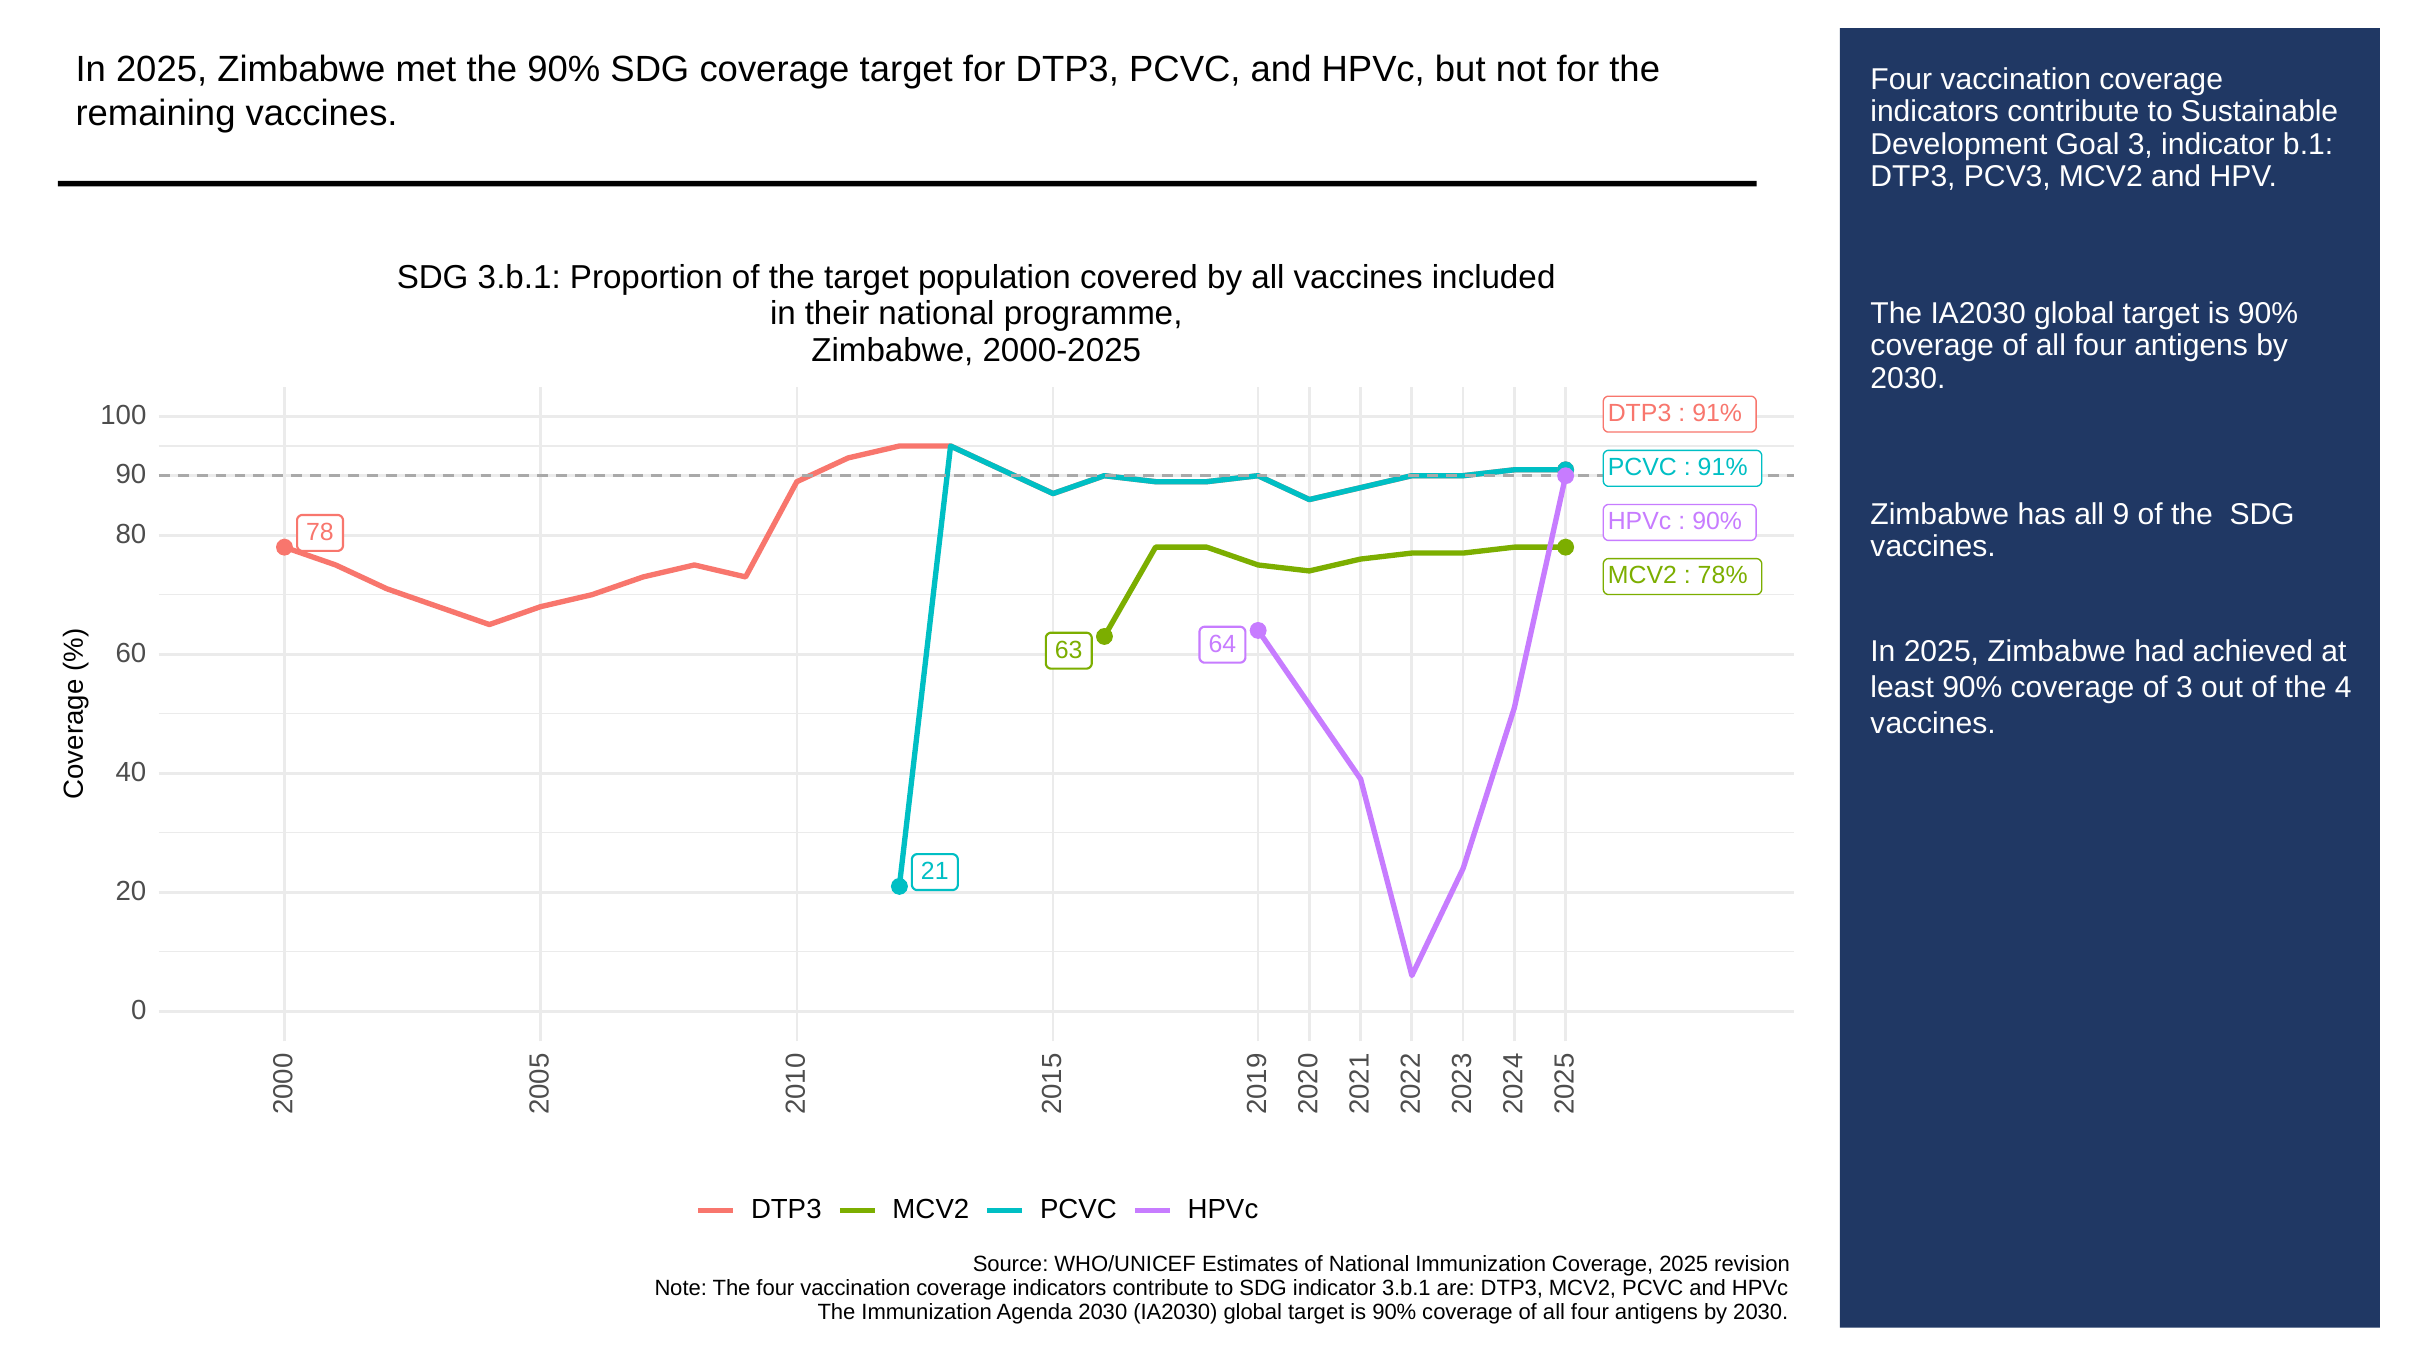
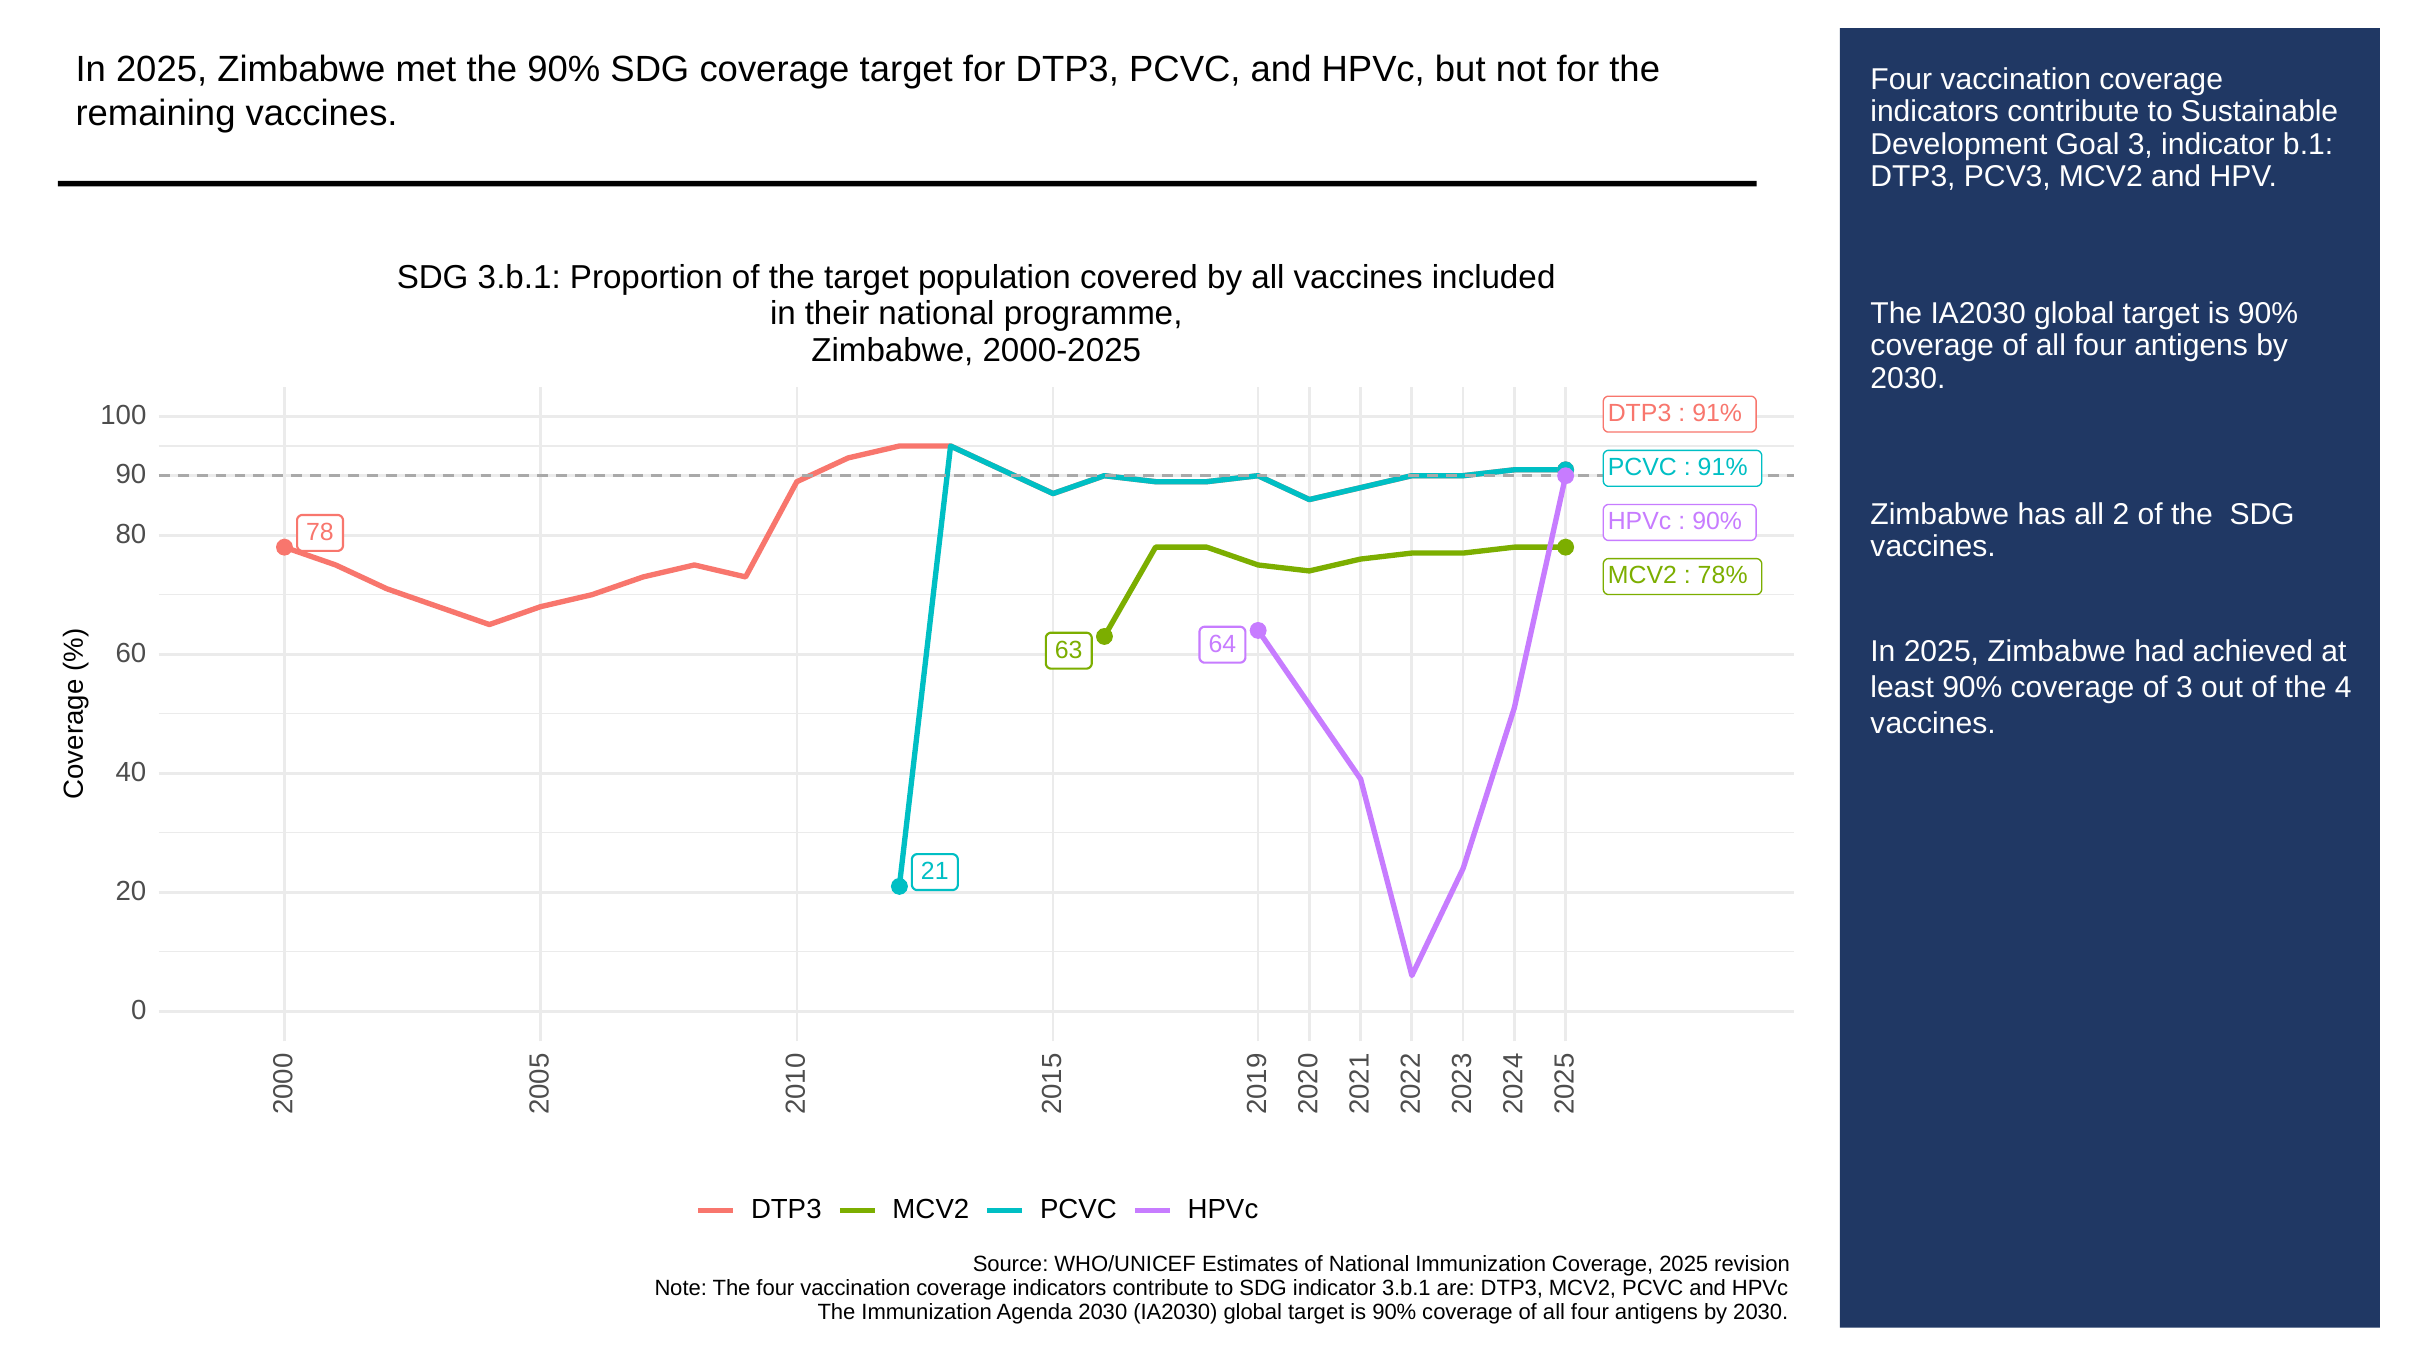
all 9: 9 -> 2 (2121, 514)
